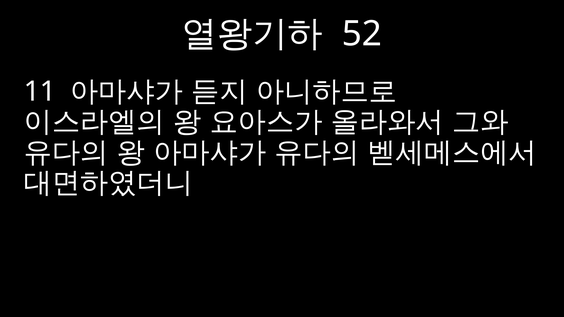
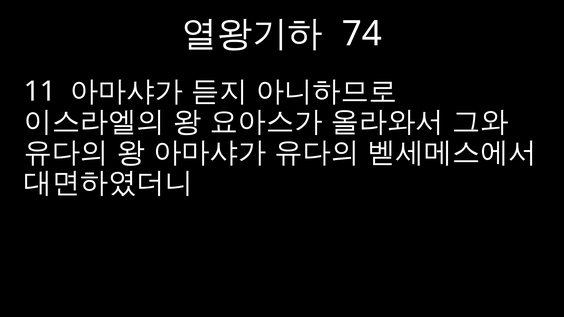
52: 52 -> 74 (362, 34)
